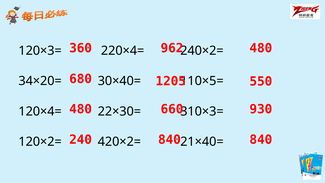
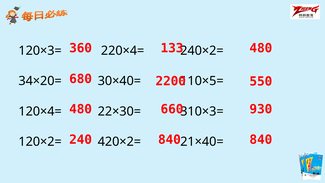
962: 962 -> 133 (172, 48)
1205: 1205 -> 2200 (171, 81)
